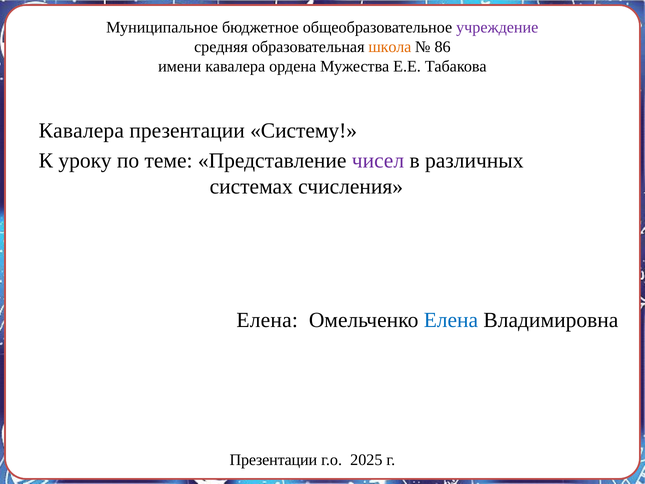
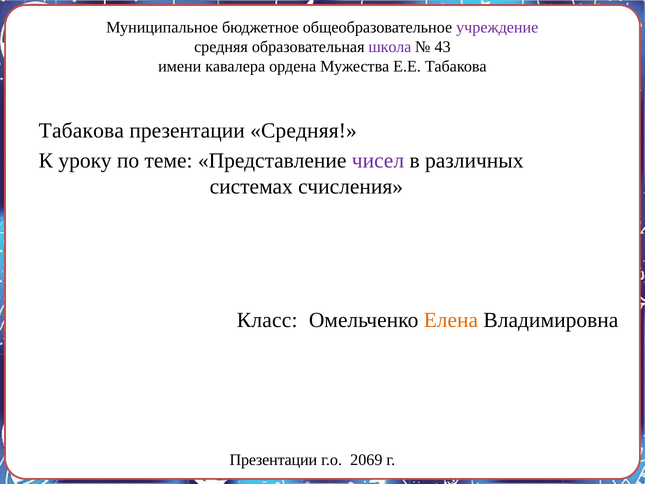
школа colour: orange -> purple (390, 47)
86: 86 -> 43 (443, 47)
Кавалера: Кавалера -> Табакова (81, 131)
презентации Систему: Систему -> Средняя (303, 131)
Елена: Елена -> Класс (267, 320)
Елена colour: blue -> orange (451, 320)
2025: 2025 -> 2069 (366, 460)
